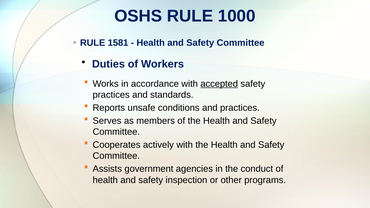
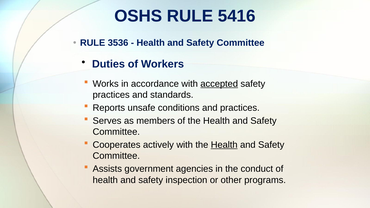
1000: 1000 -> 5416 (237, 16)
1581: 1581 -> 3536 (118, 43)
Health underline: none -> present (224, 145)
